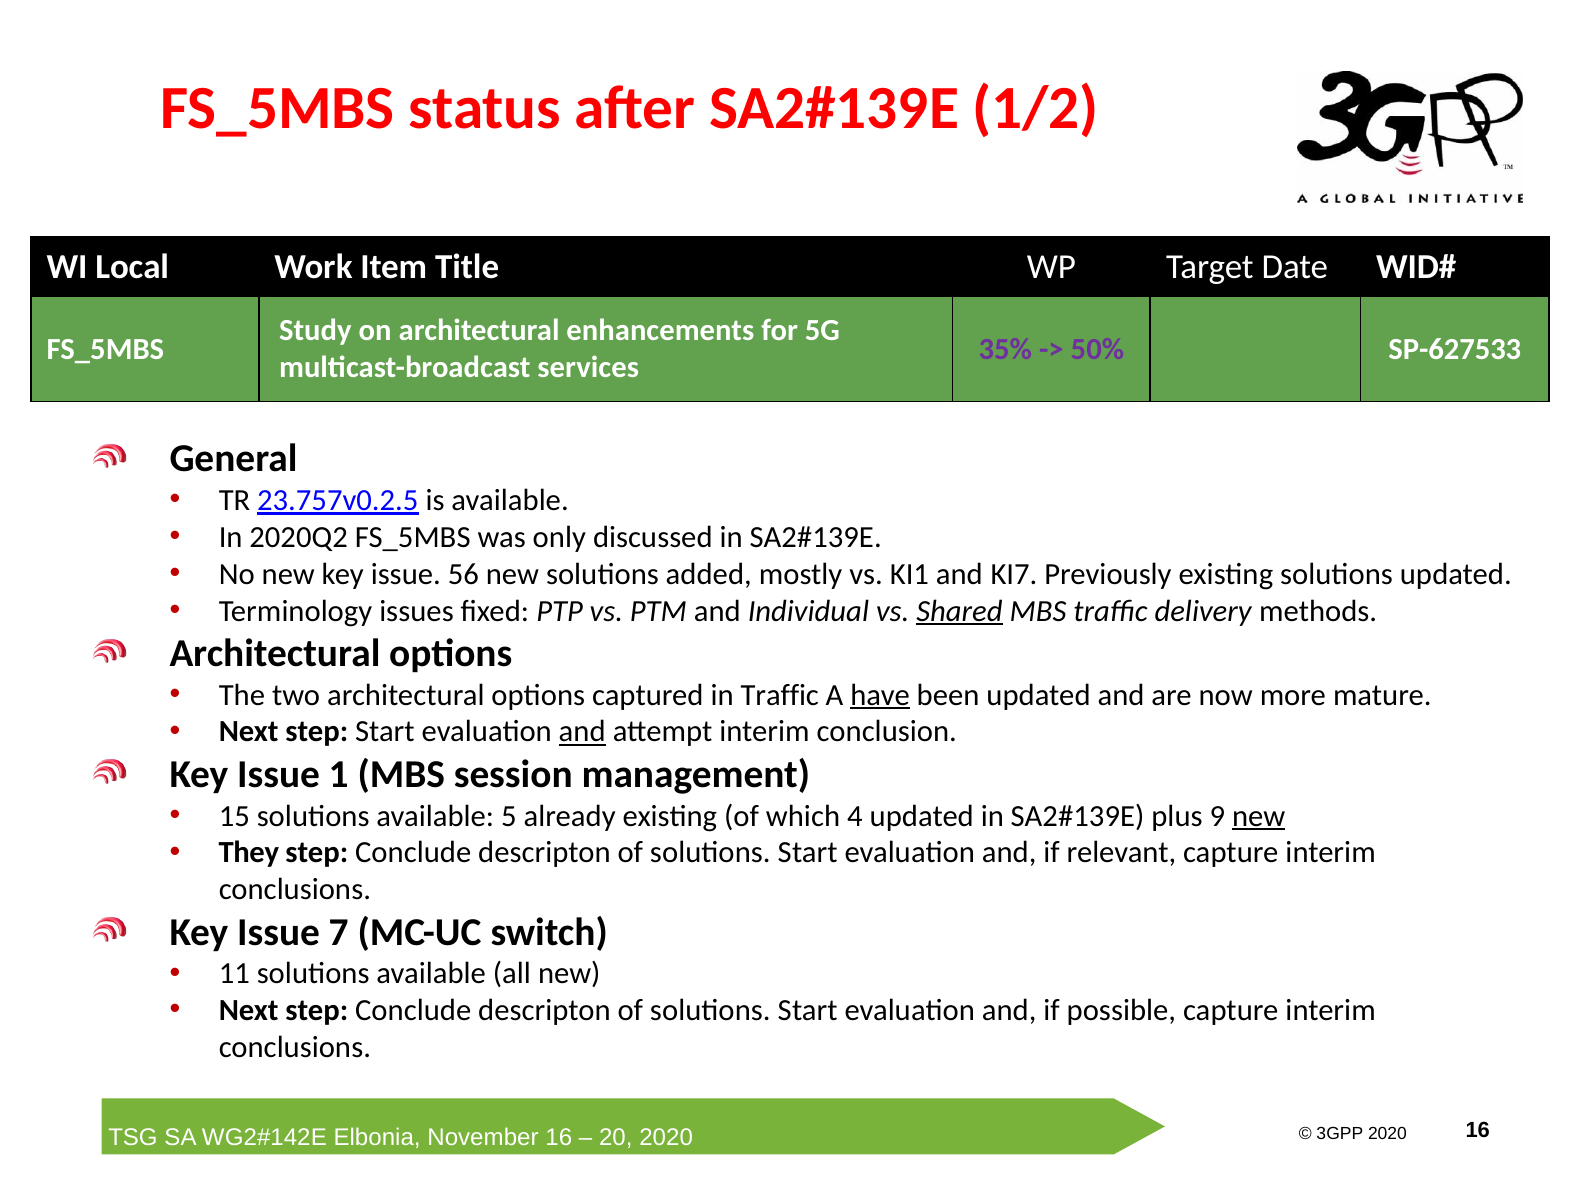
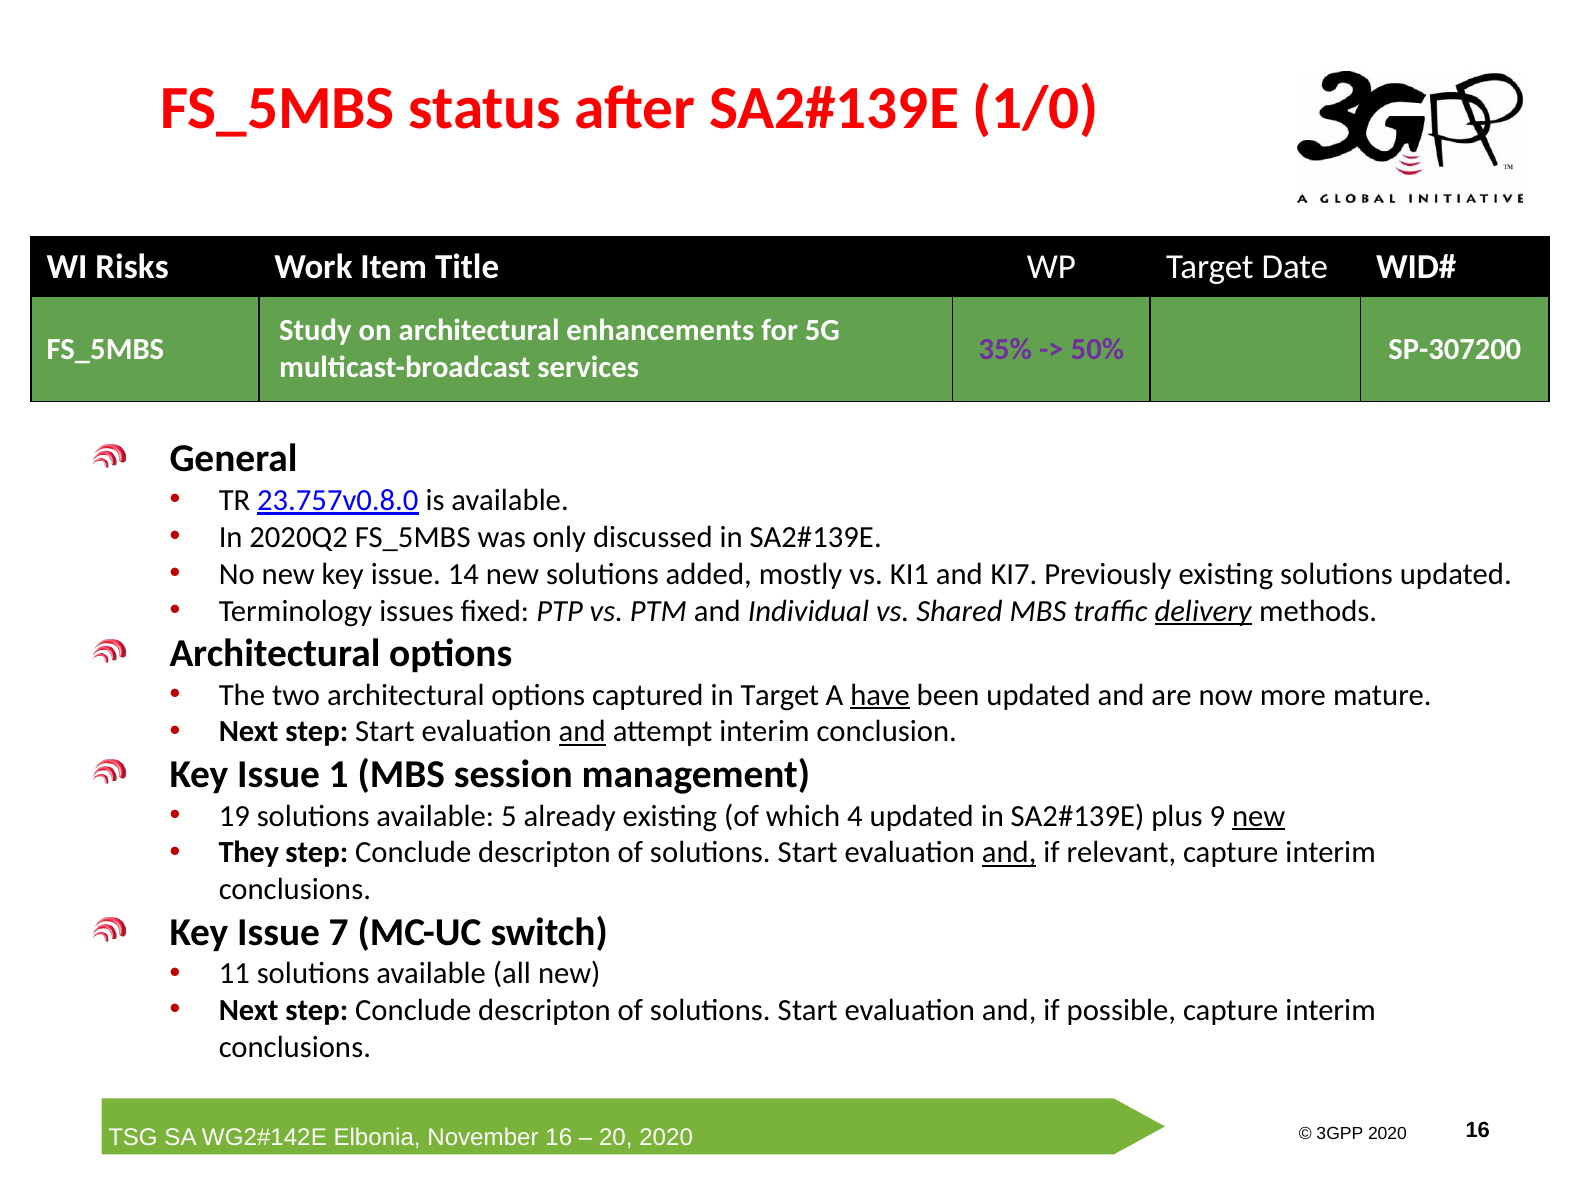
1/2: 1/2 -> 1/0 (1036, 108)
Local: Local -> Risks (132, 267)
SP-627533: SP-627533 -> SP-307200 (1455, 349)
23.757v0.2.5: 23.757v0.2.5 -> 23.757v0.8.0 (338, 500)
56: 56 -> 14 (463, 574)
Shared underline: present -> none (959, 611)
delivery underline: none -> present (1203, 611)
in Traffic: Traffic -> Target (780, 695)
15: 15 -> 19 (234, 816)
and underline: none -> present (1009, 853)
